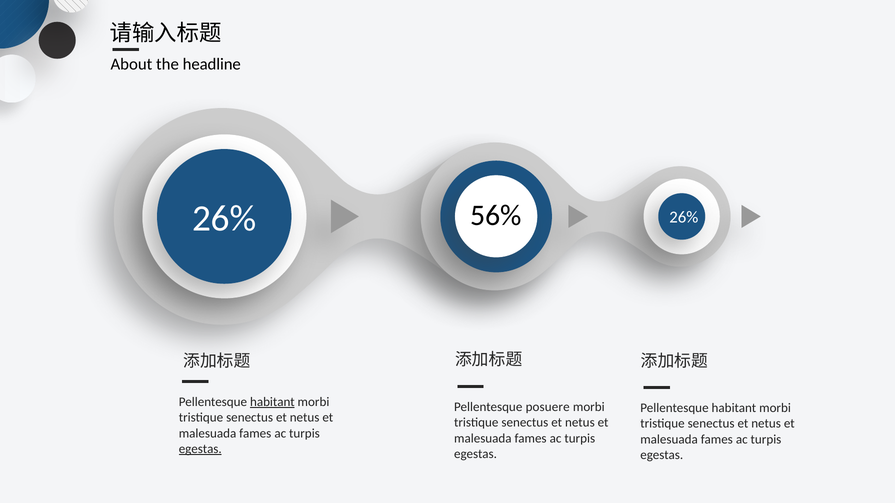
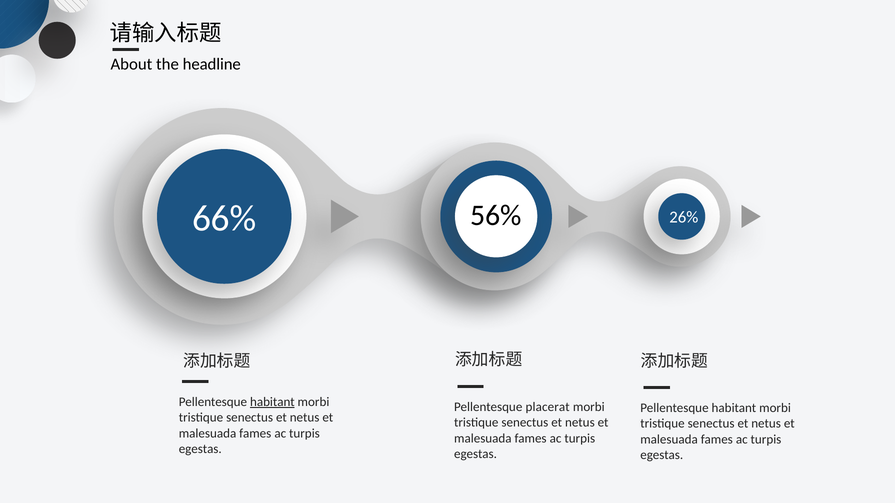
26%: 26% -> 66% (224, 219)
posuere: posuere -> placerat (548, 407)
egestas underline: present -> none (200, 449)
